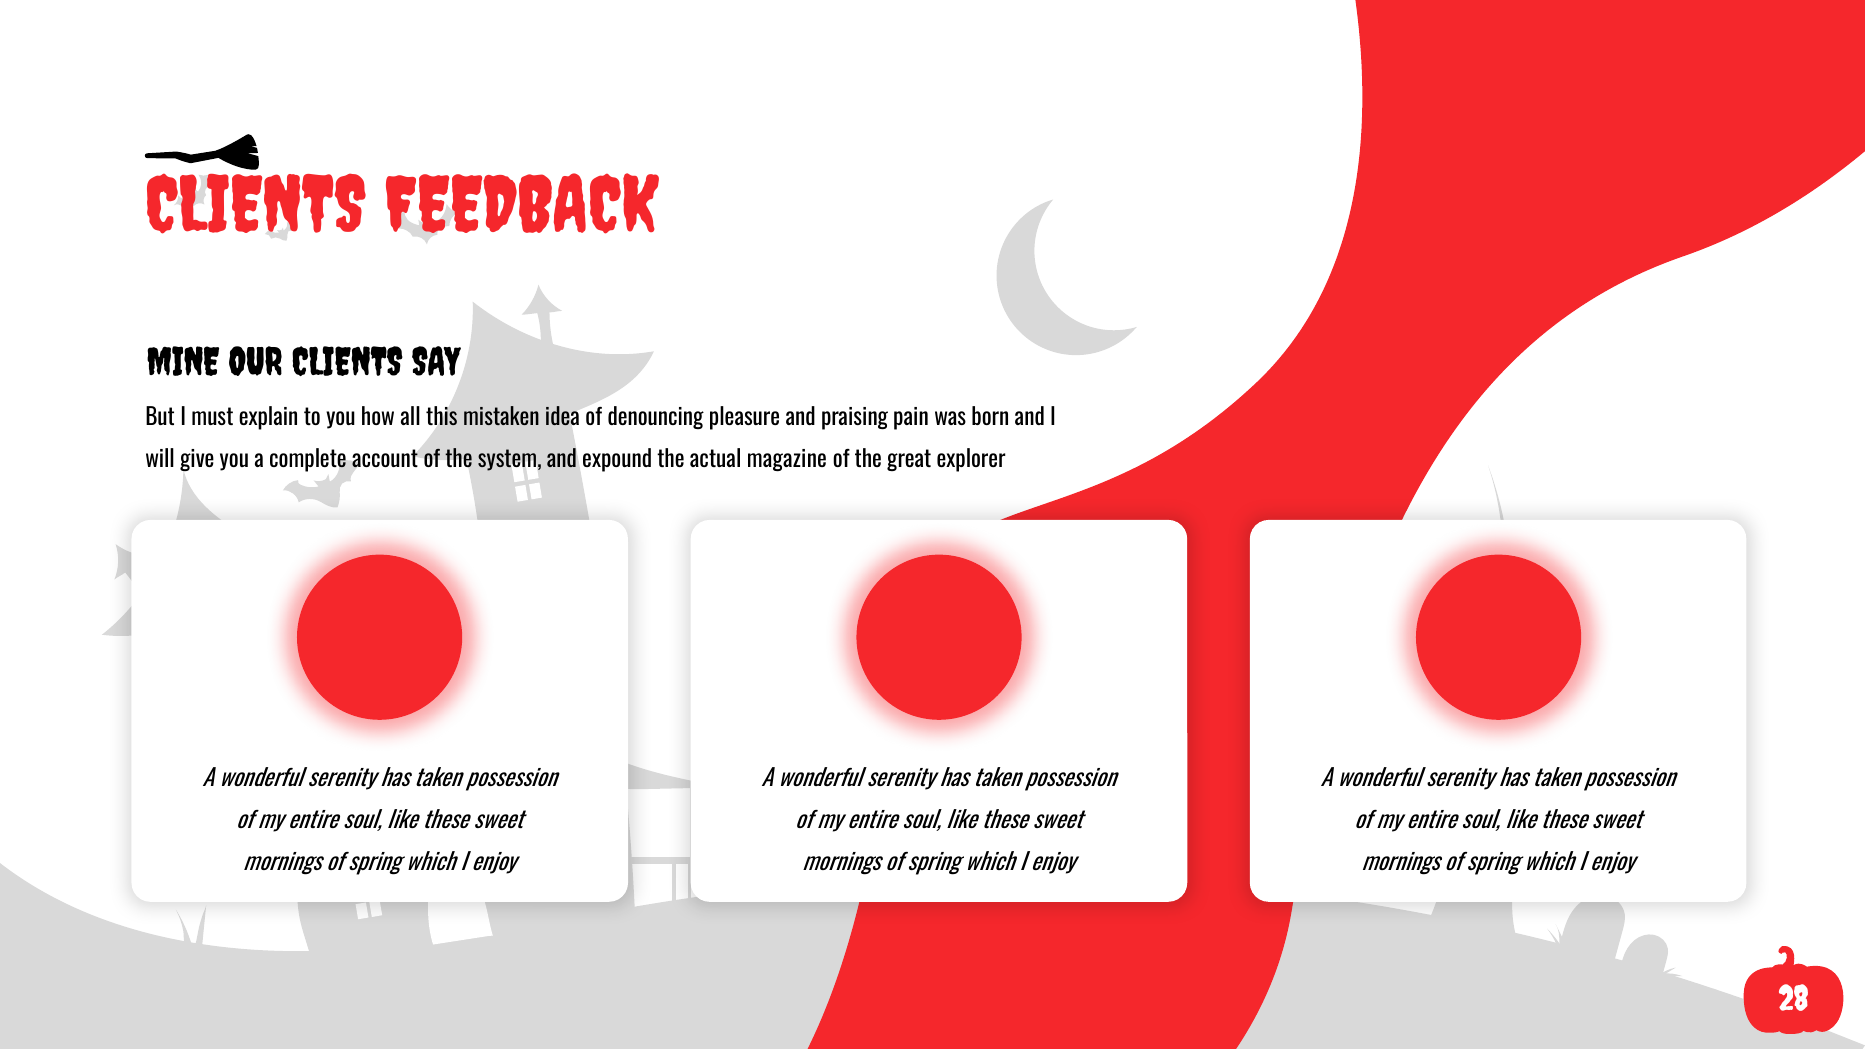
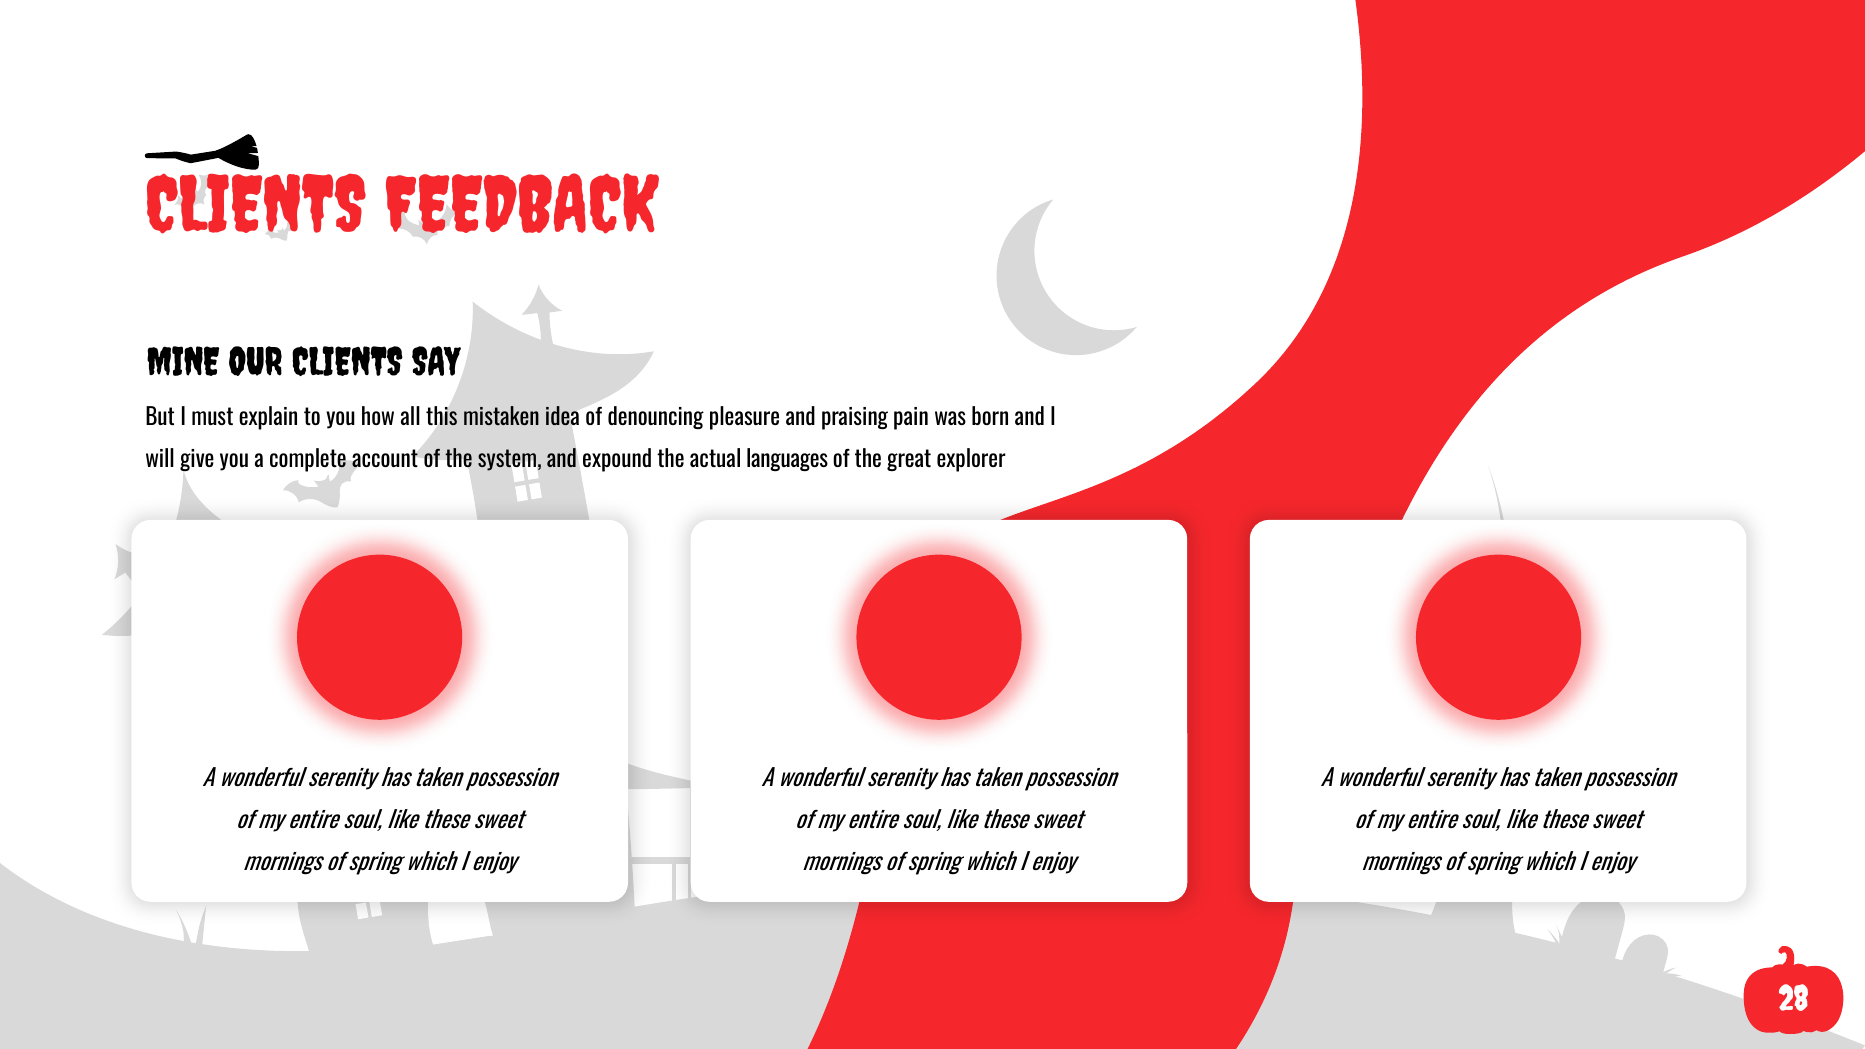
magazine: magazine -> languages (787, 460)
